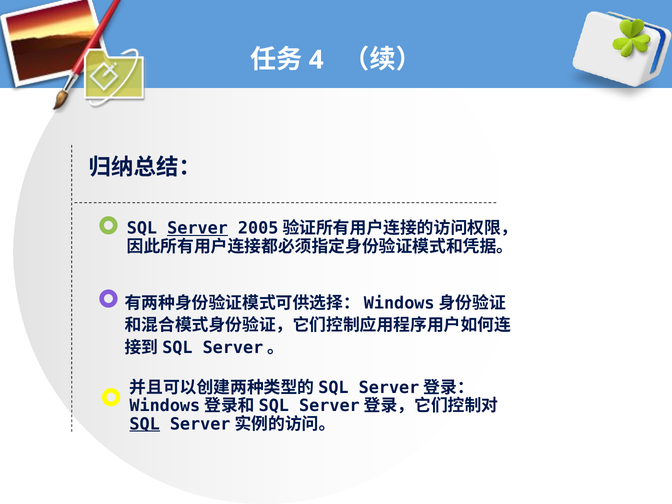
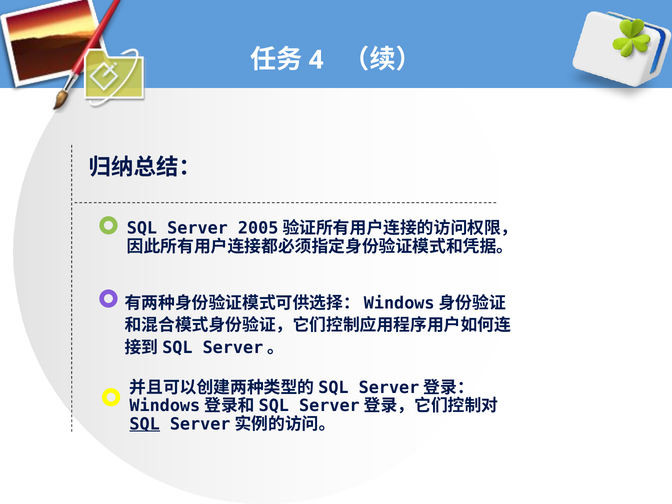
Server underline: present -> none (198, 228)
